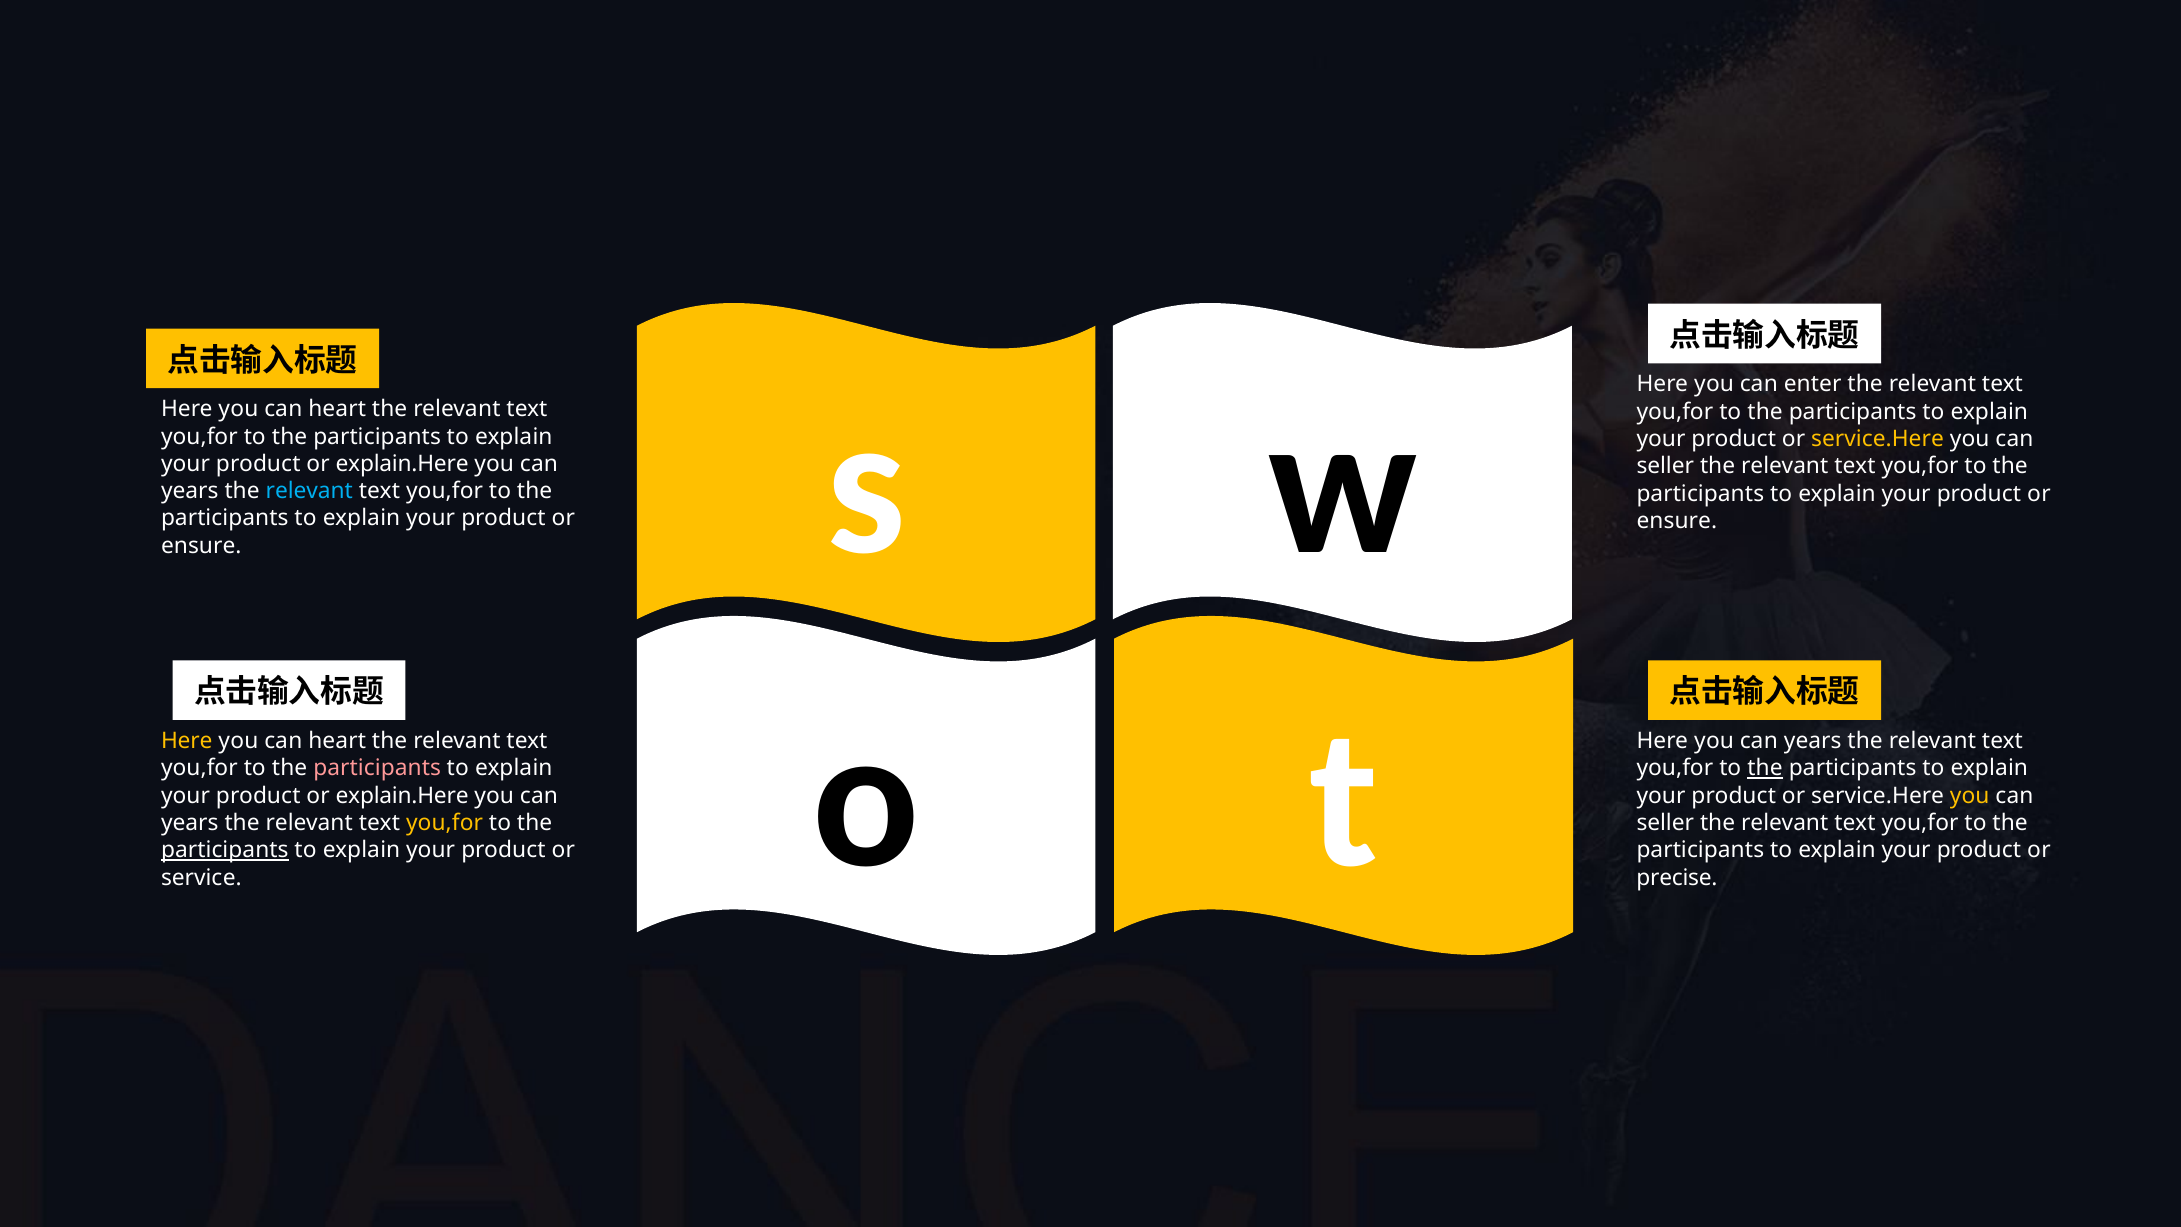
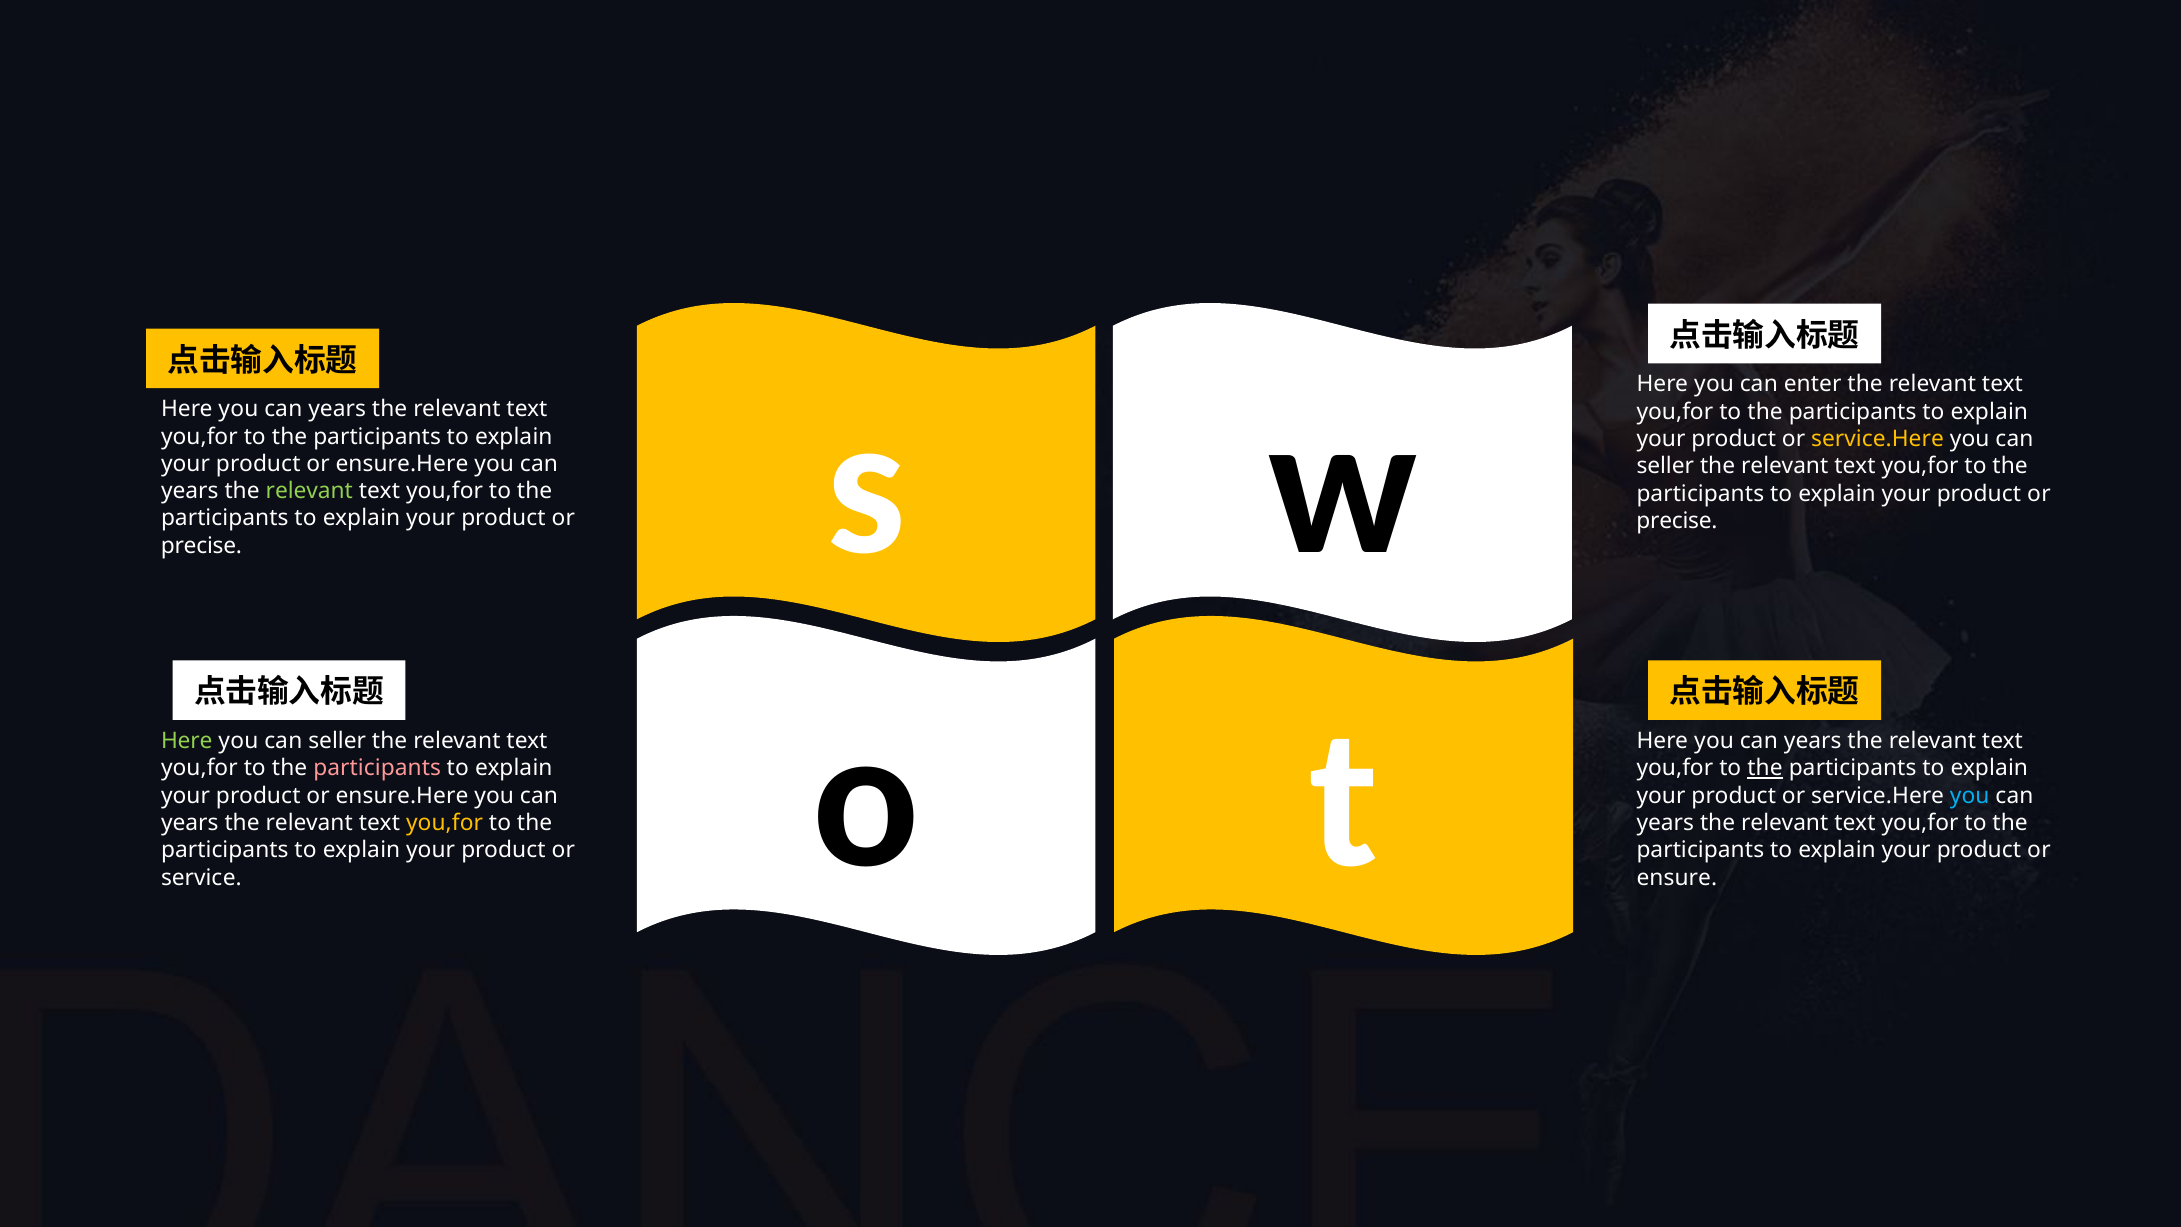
heart: heart -> years (337, 409)
explain.Here: explain.Here -> ensure.Here (402, 464)
relevant colour: light blue -> light green (309, 491)
ensure: ensure -> precise (1677, 521)
ensure: ensure -> precise (201, 546)
Here colour: yellow -> light green (187, 741)
heart: heart -> seller (337, 741)
explain.Here: explain.Here -> ensure.Here (402, 796)
you colour: yellow -> light blue (1970, 796)
seller: seller -> years (1665, 823)
participants underline: present -> none (225, 850)
precise: precise -> ensure (1677, 877)
